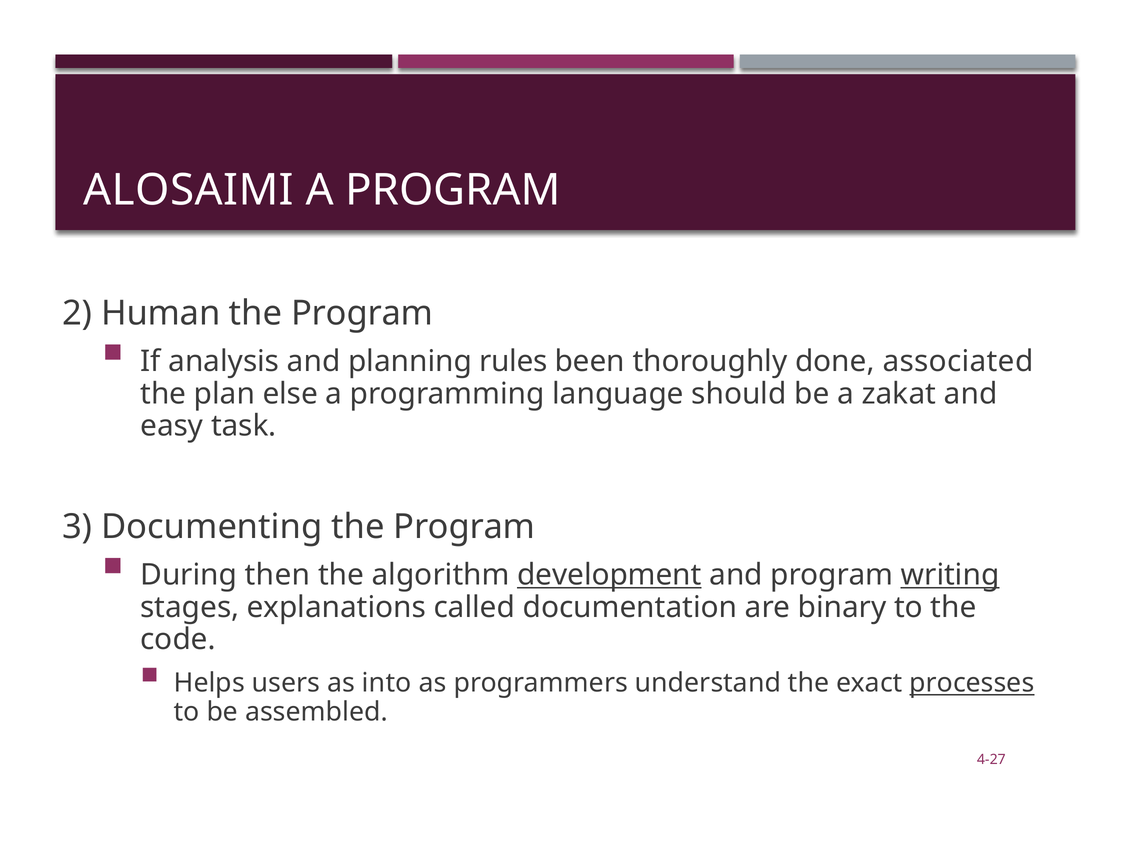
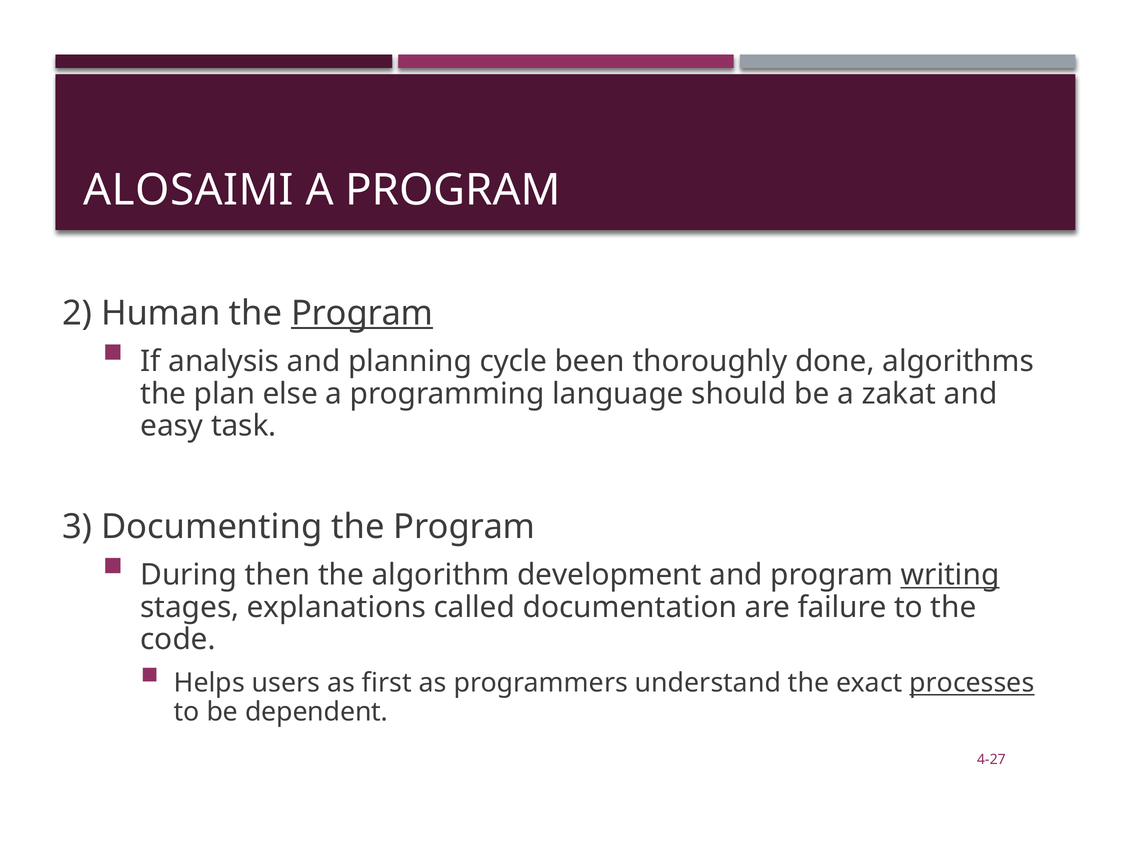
Program underline: none -> present (362, 313)
rules: rules -> cycle (513, 362)
associated: associated -> algorithms (958, 362)
development underline: present -> none (609, 575)
binary: binary -> failure (842, 607)
into: into -> first (387, 683)
assembled: assembled -> dependent (317, 712)
